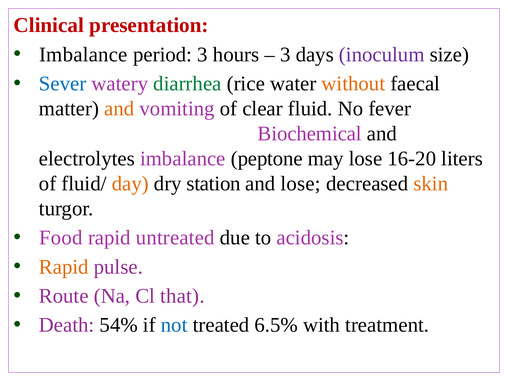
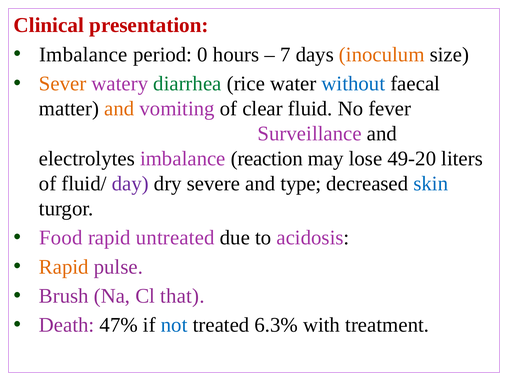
period 3: 3 -> 0 (203, 55)
3: 3 -> 7 (285, 55)
inoculum colour: purple -> orange (382, 55)
Sever colour: blue -> orange (63, 84)
without colour: orange -> blue (353, 84)
Biochemical: Biochemical -> Surveillance (310, 134)
peptone: peptone -> reaction (267, 159)
16-20: 16-20 -> 49-20 (412, 159)
day colour: orange -> purple (130, 184)
station: station -> severe (213, 184)
and lose: lose -> type (301, 184)
skin colour: orange -> blue (431, 184)
Route: Route -> Brush (64, 296)
54%: 54% -> 47% (119, 325)
6.5%: 6.5% -> 6.3% (276, 325)
